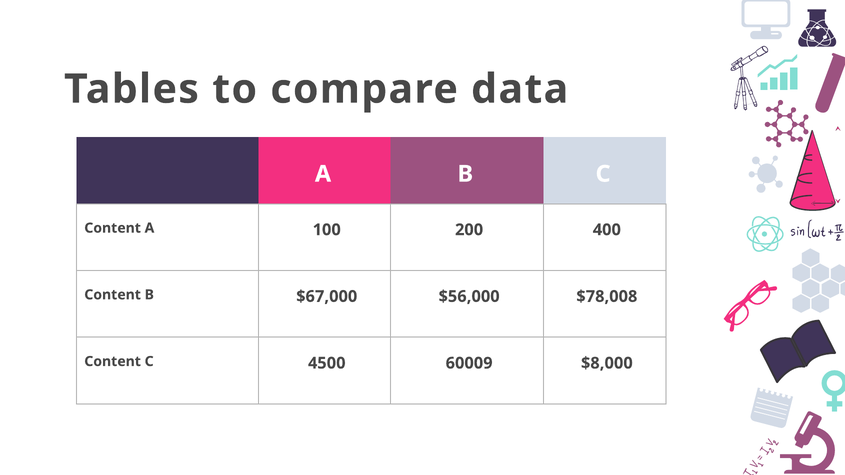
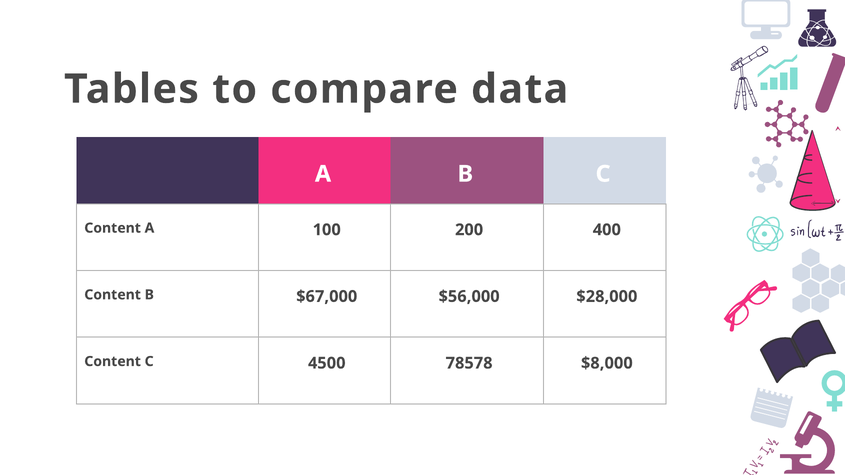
$78,008: $78,008 -> $28,000 (607, 297)
60009: 60009 -> 78578 (469, 363)
